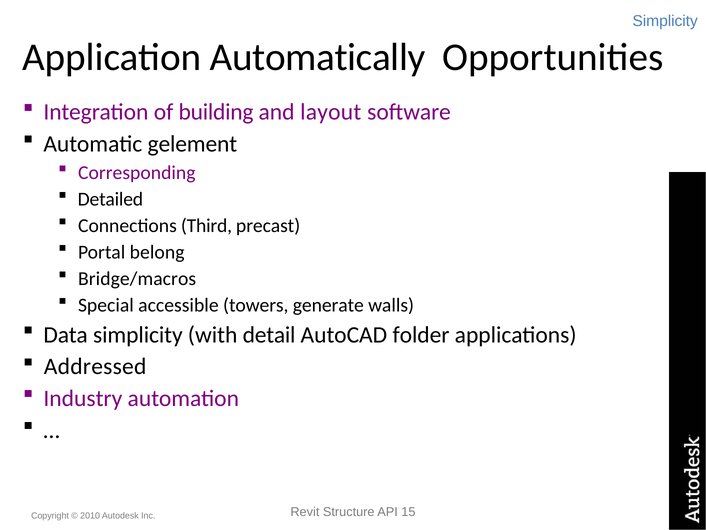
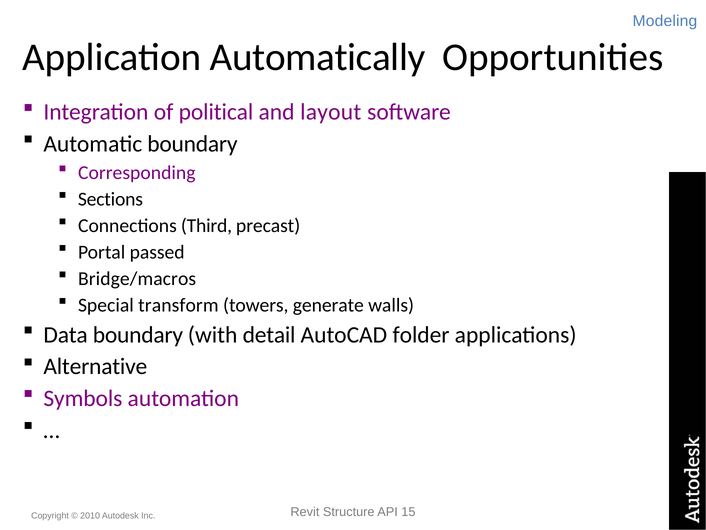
Simplicity: Simplicity -> Modeling (665, 21)
building: building -> political (216, 112)
Automatic gelement: gelement -> boundary (192, 144)
Detailed: Detailed -> Sections (110, 199)
belong: belong -> passed (157, 252)
accessible: accessible -> transform (178, 305)
Data simplicity: simplicity -> boundary (138, 335)
Addressed: Addressed -> Alternative (95, 366)
Industry: Industry -> Symbols (83, 398)
